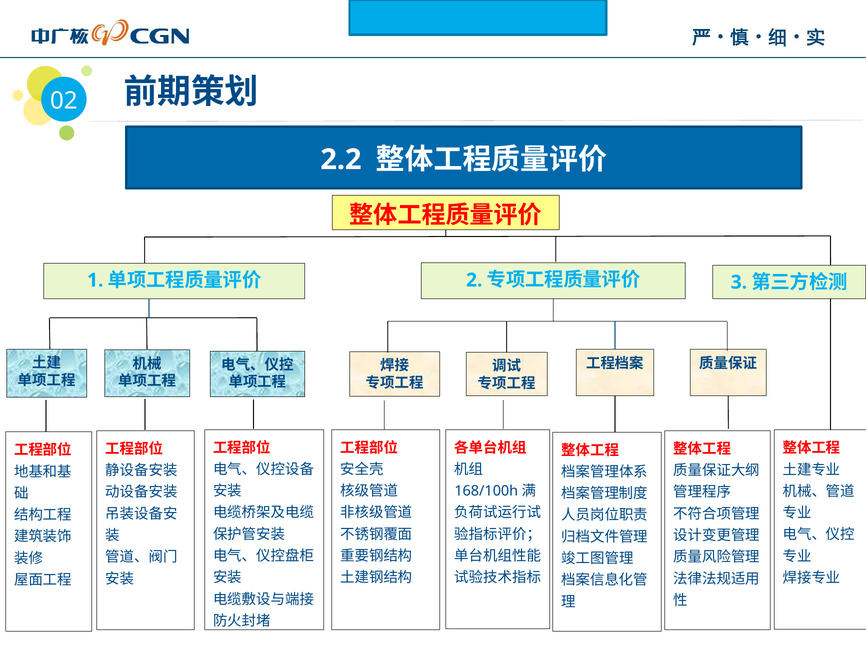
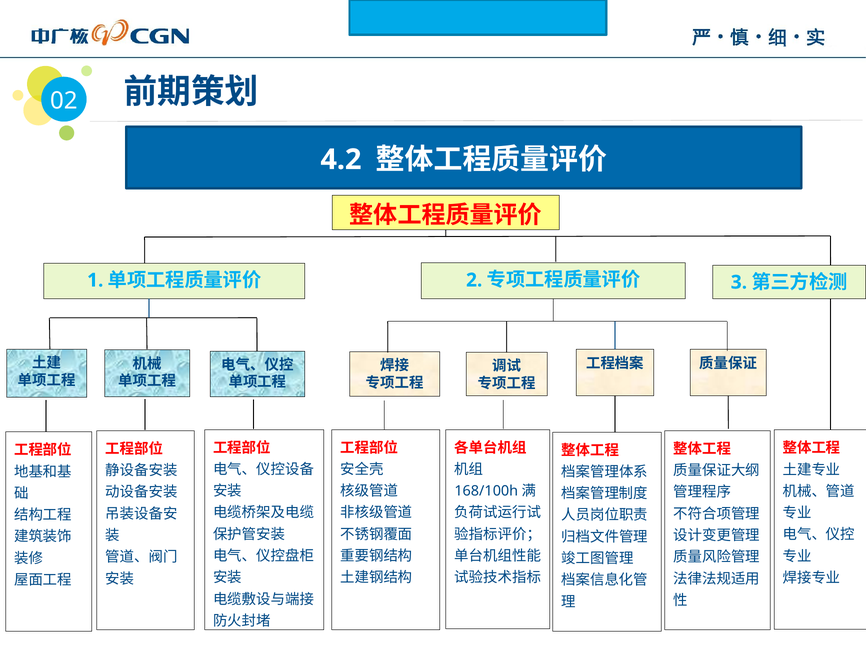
2.2: 2.2 -> 4.2 (341, 160)
